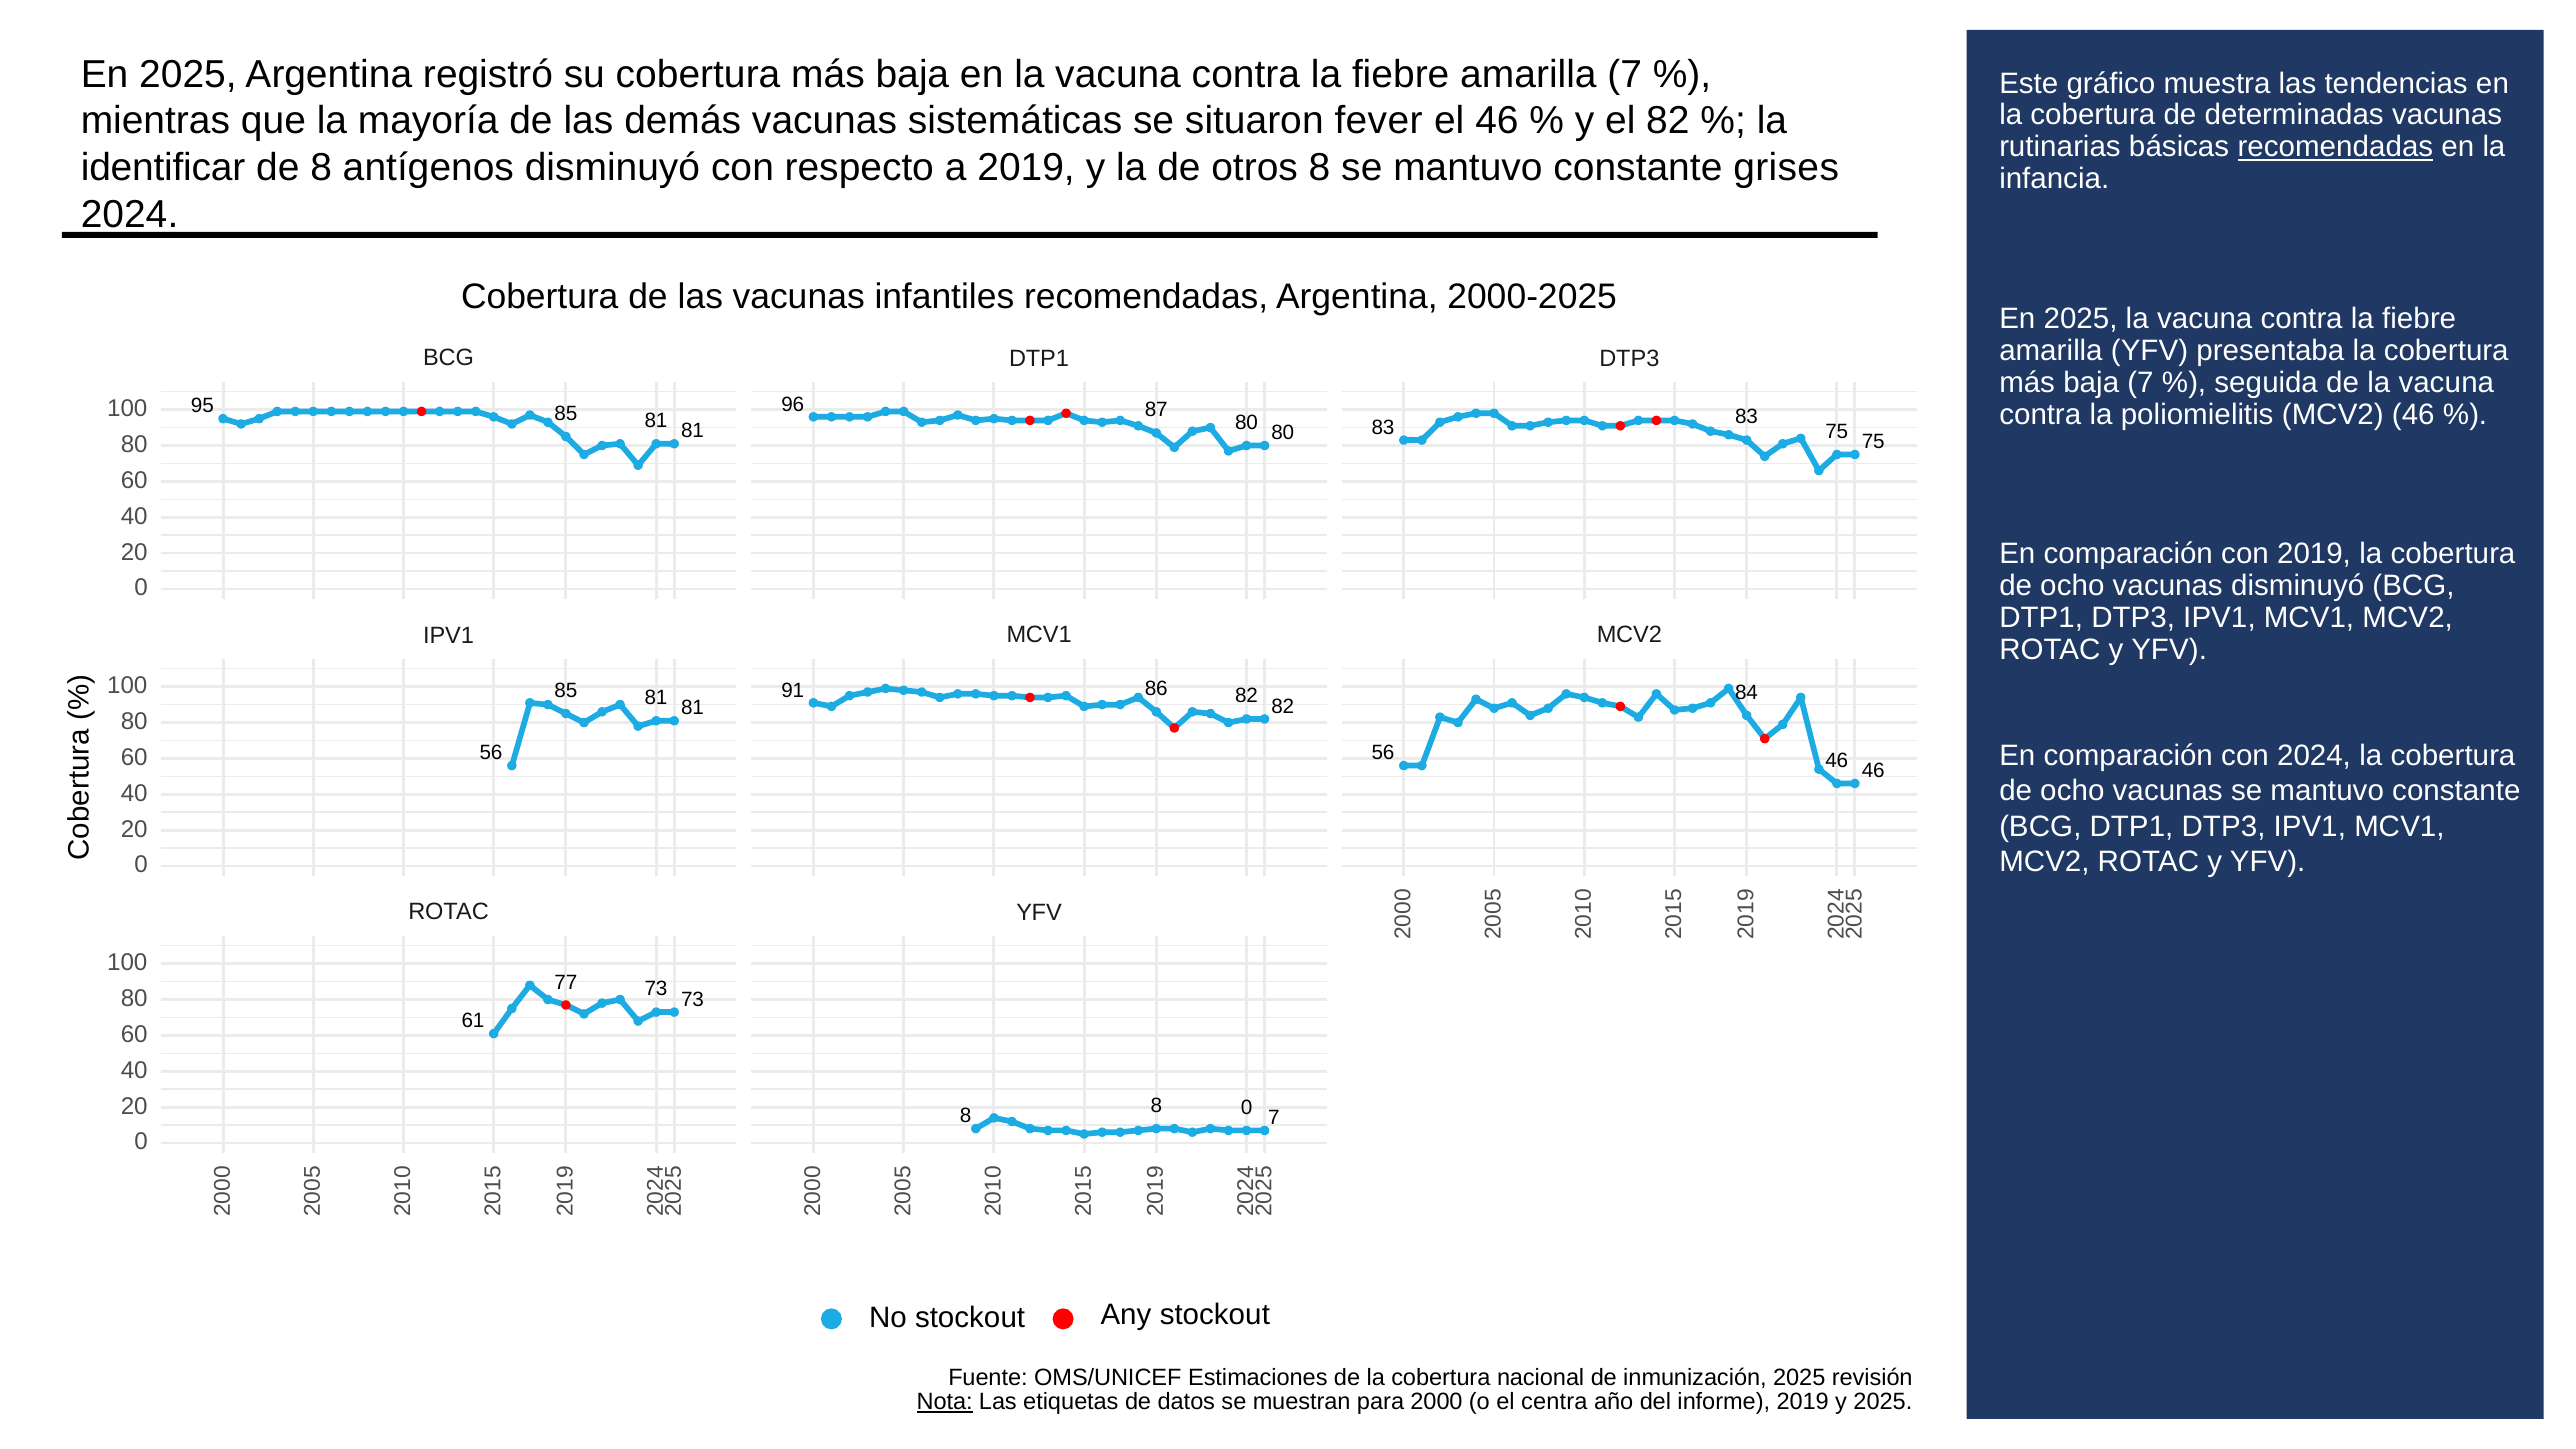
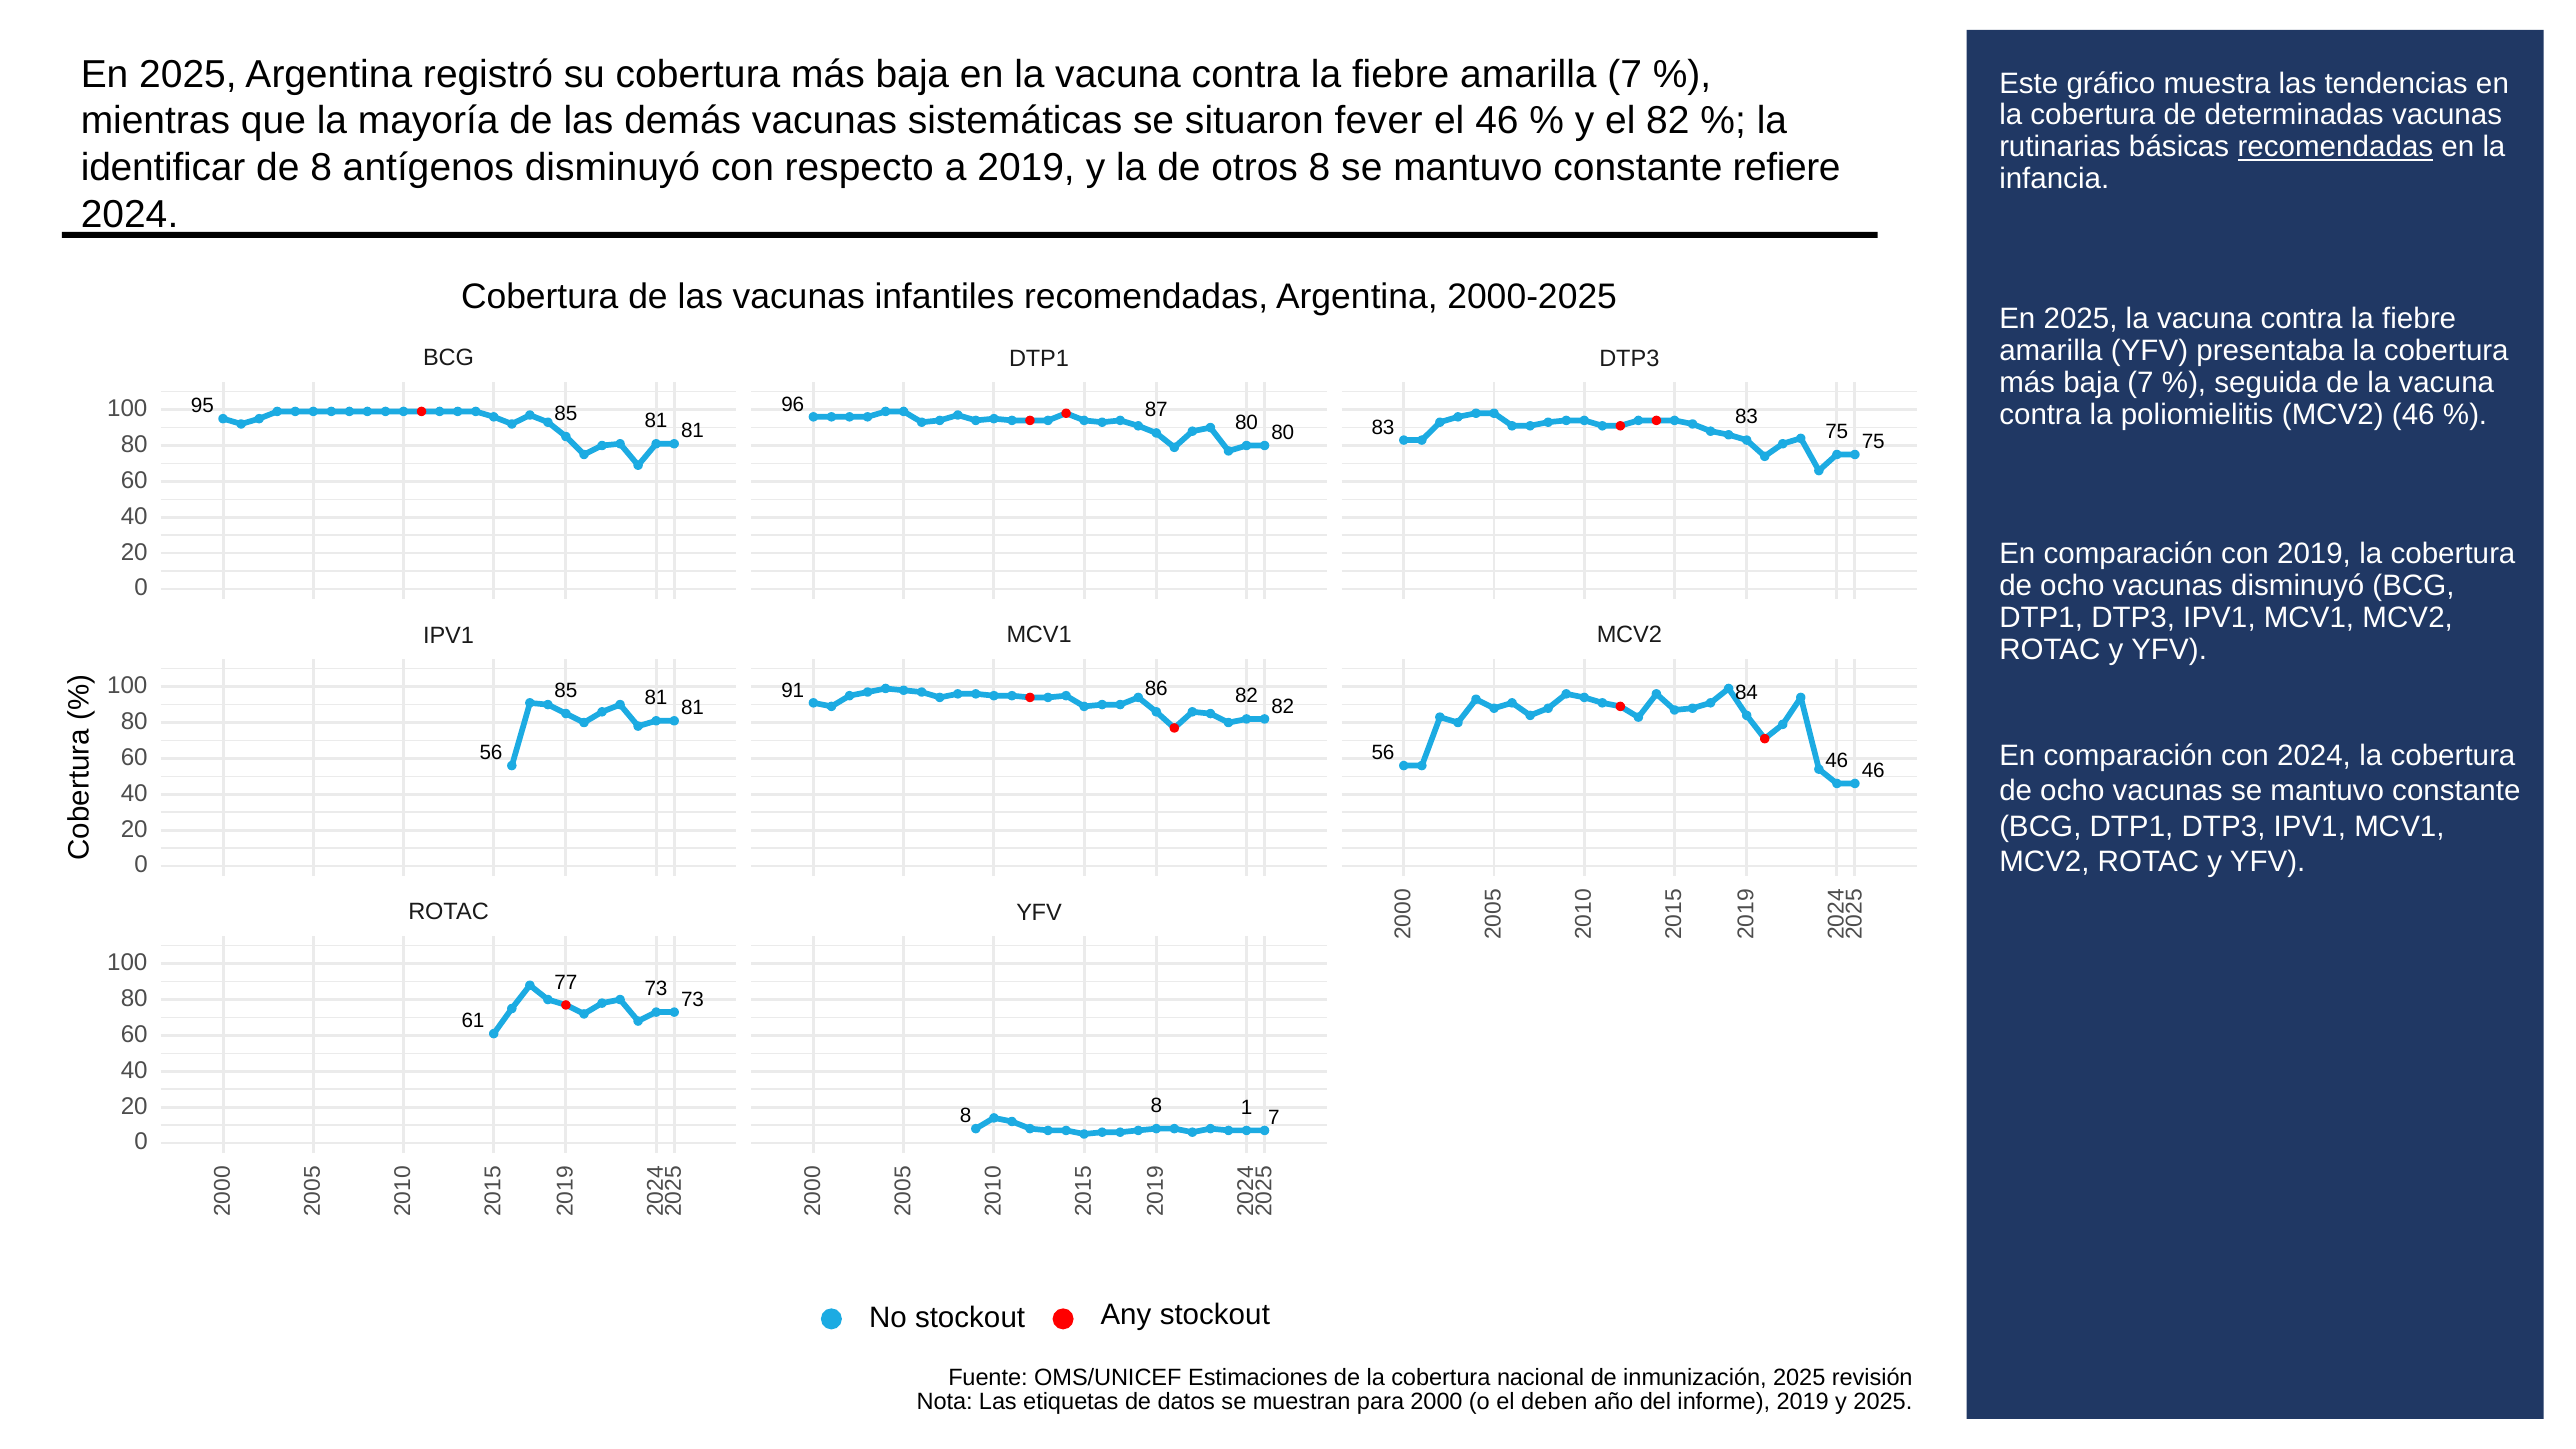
grises: grises -> refiere (1787, 168)
8 0: 0 -> 1 (1247, 1108)
Nota underline: present -> none (945, 1402)
centra: centra -> deben (1554, 1402)
